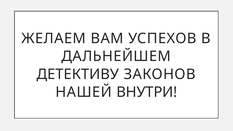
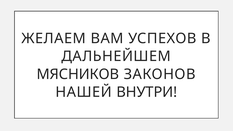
ДЕТЕКТИВУ: ДЕТЕКТИВУ -> МЯСНИКОВ (78, 74)
